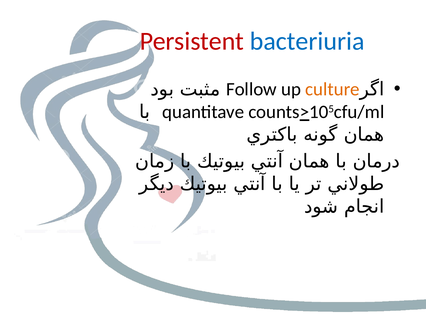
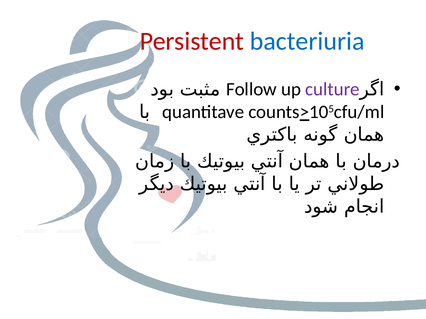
culture colour: orange -> purple (333, 89)
